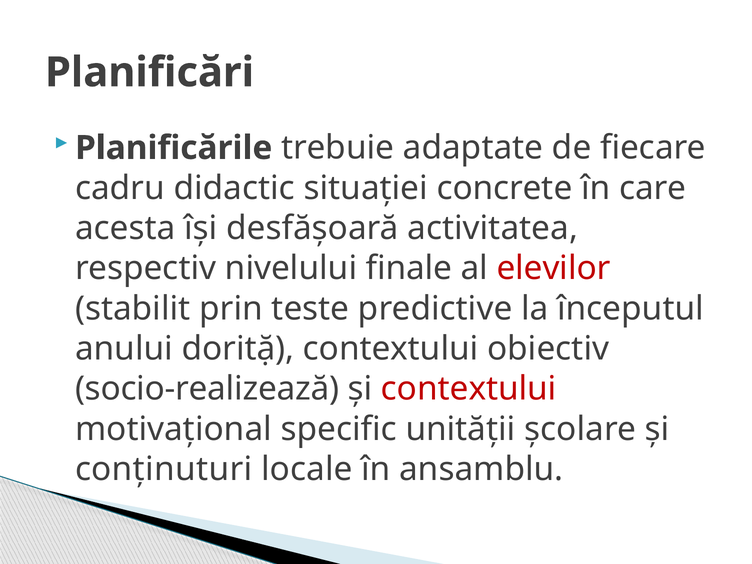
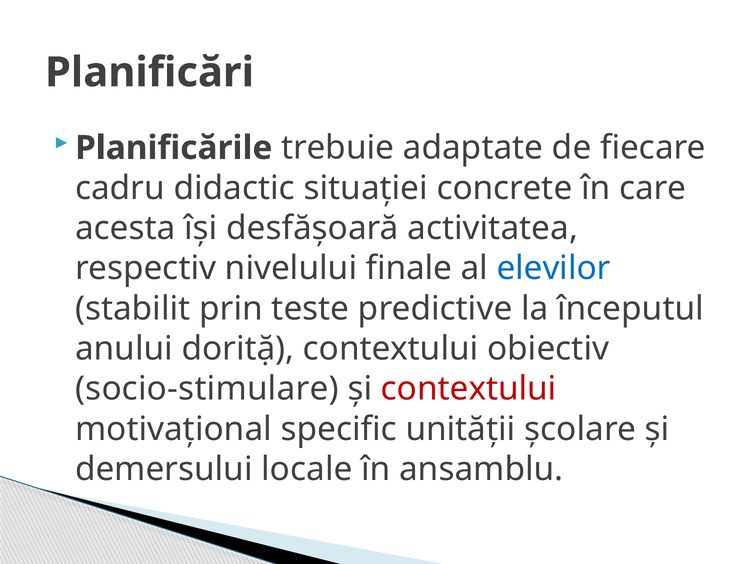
elevilor colour: red -> blue (554, 268)
socio-realizează: socio-realizează -> socio-stimulare (207, 389)
conținuturi: conținuturi -> demersului (164, 469)
